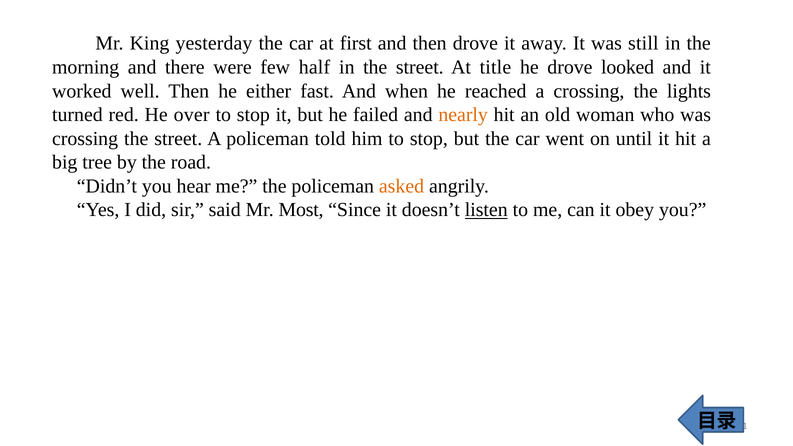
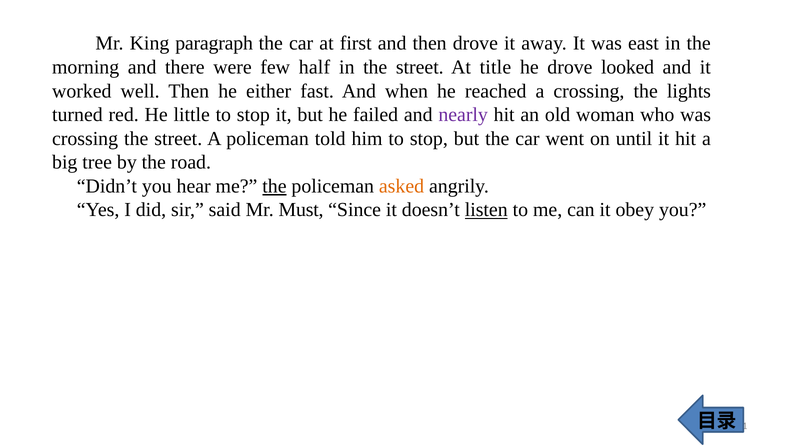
yesterday: yesterday -> paragraph (214, 43)
still: still -> east (643, 43)
over: over -> little (192, 115)
nearly colour: orange -> purple (463, 115)
the underline: none -> present (274, 186)
Most: Most -> Must (301, 210)
